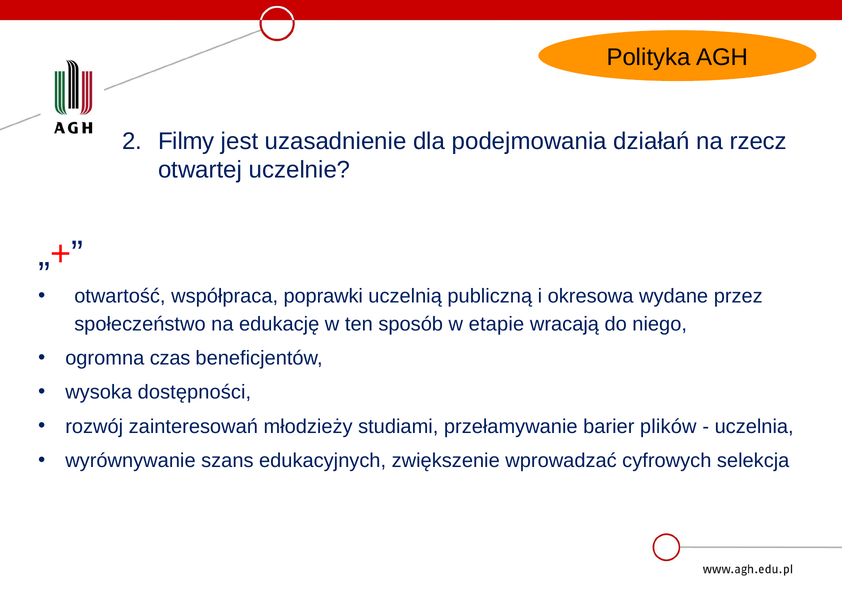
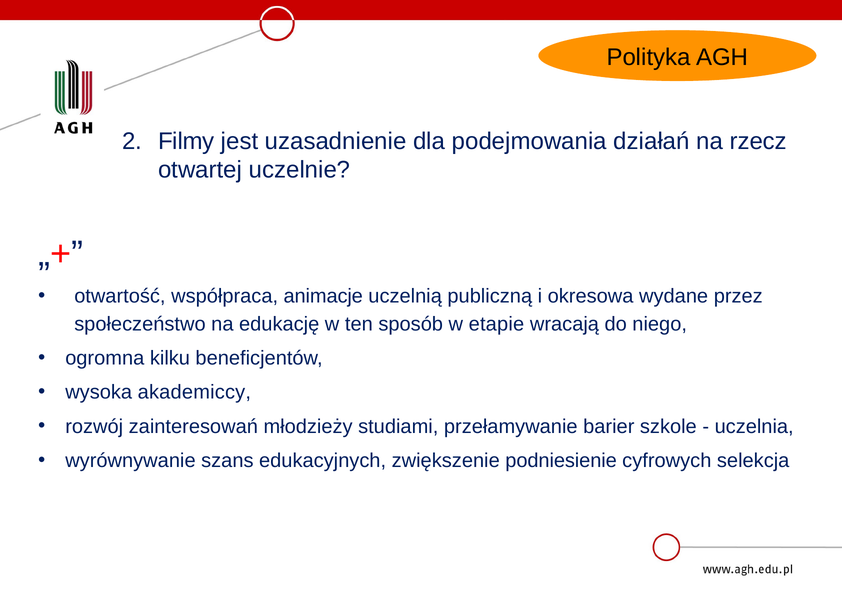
poprawki: poprawki -> animacje (323, 296)
czas: czas -> kilku (170, 358)
dostępności: dostępności -> akademiccy (194, 392)
plików: plików -> szkole (668, 426)
wprowadzać: wprowadzać -> podniesienie (561, 460)
